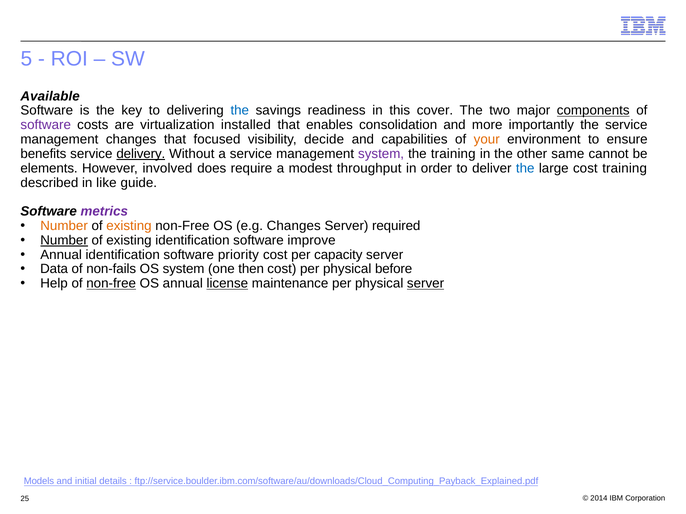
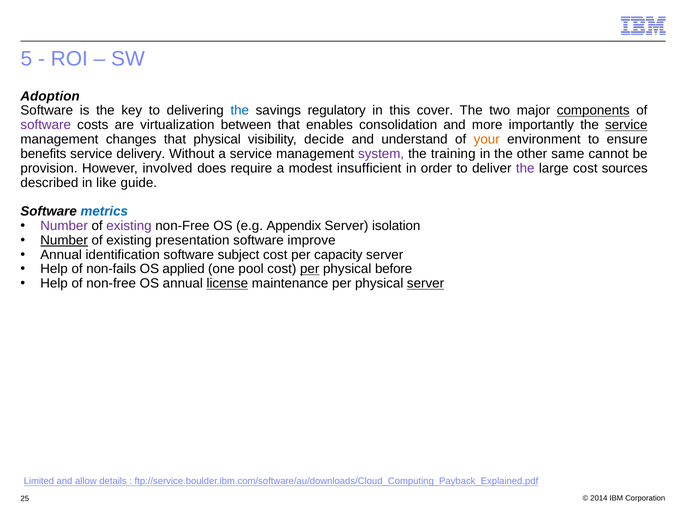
Available: Available -> Adoption (50, 96)
readiness: readiness -> regulatory (337, 111)
installed: installed -> between (246, 125)
service underline: none -> present (626, 125)
that focused: focused -> physical (217, 140)
capabilities: capabilities -> understand (415, 140)
delivery underline: present -> none (141, 154)
elements: elements -> provision (49, 168)
throughput: throughput -> insufficient (369, 168)
the colour: blue -> purple (525, 168)
cost training: training -> sources (625, 168)
metrics colour: purple -> blue (104, 212)
Number colour: orange -> purple (64, 226)
existing colour: orange -> purple (129, 226)
e.g Changes: Changes -> Appendix (294, 226)
required: required -> isolation (396, 226)
existing identification: identification -> presentation (192, 240)
priority: priority -> subject (239, 255)
Data: Data -> Help (54, 269)
OS system: system -> applied (184, 269)
then: then -> pool (251, 269)
per underline: none -> present (310, 269)
non-free underline: present -> none (111, 284)
Models: Models -> Limited (39, 482)
initial: initial -> allow (86, 482)
